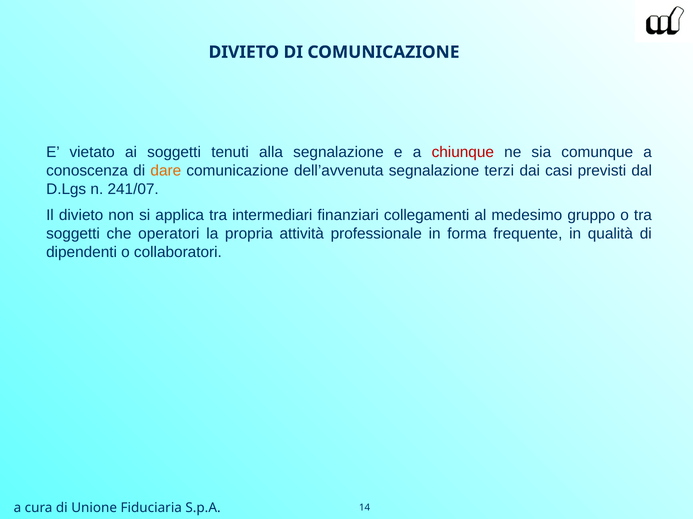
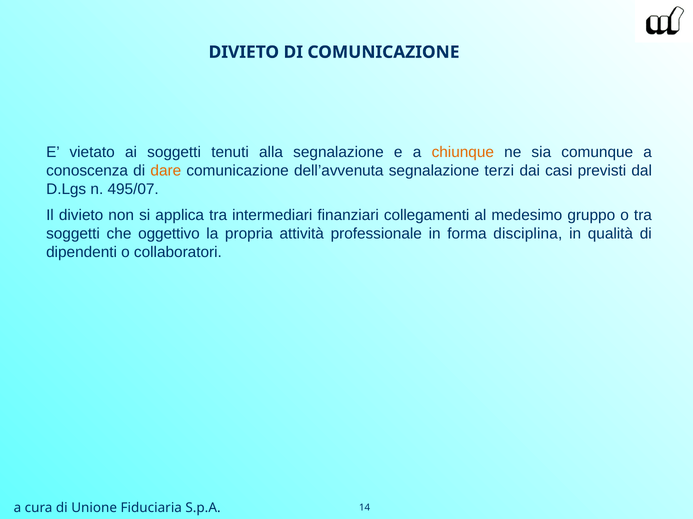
chiunque colour: red -> orange (463, 152)
241/07: 241/07 -> 495/07 (133, 189)
operatori: operatori -> oggettivo (169, 234)
frequente: frequente -> disciplina (528, 234)
